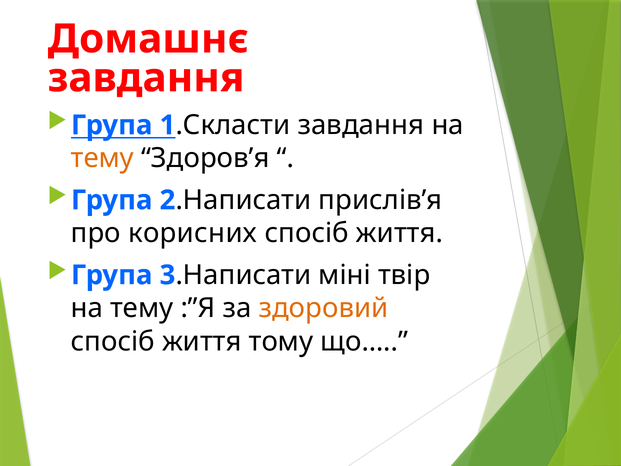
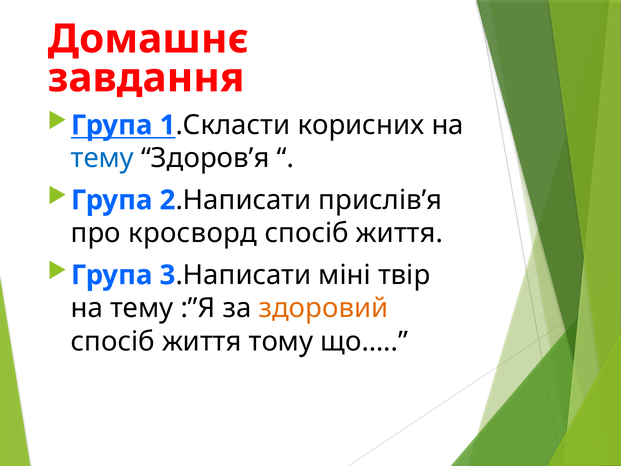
завдання: завдання -> корисних (361, 125)
тему colour: orange -> blue (102, 158)
корисних: корисних -> кросворд (193, 233)
